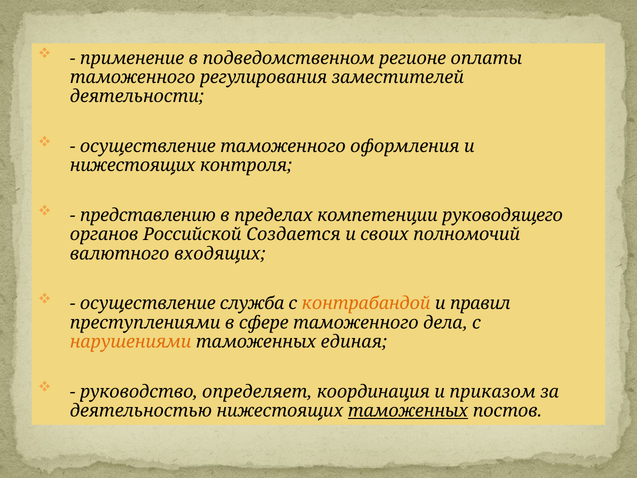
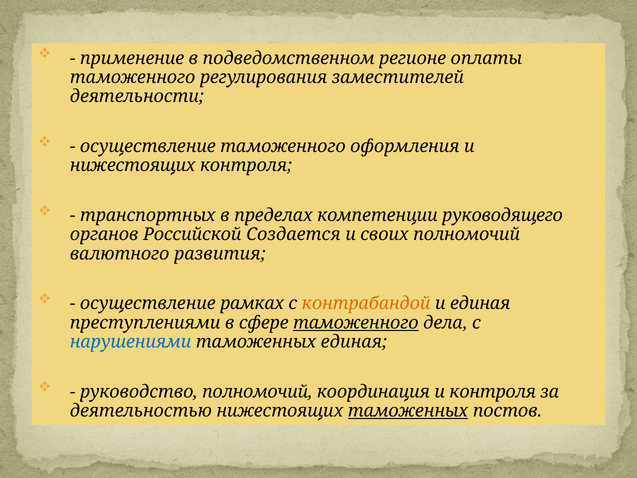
представлению: представлению -> транспортных (148, 215)
входящих: входящих -> развития (220, 254)
служба: служба -> рамках (252, 303)
и правил: правил -> единая (480, 303)
таможенного underline: none -> present (356, 323)
нарушениями colour: orange -> blue (131, 342)
руководство определяет: определяет -> полномочий (257, 392)
и приказом: приказом -> контроля (493, 392)
